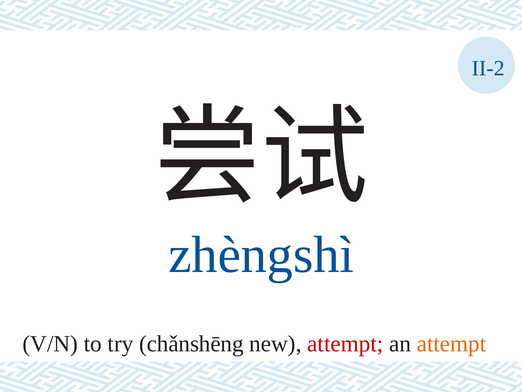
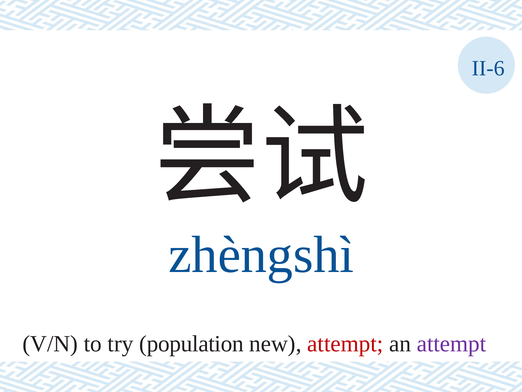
II-2: II-2 -> II-6 (488, 68)
chǎnshēng: chǎnshēng -> population (191, 344)
attempt colour: orange -> purple (452, 344)
